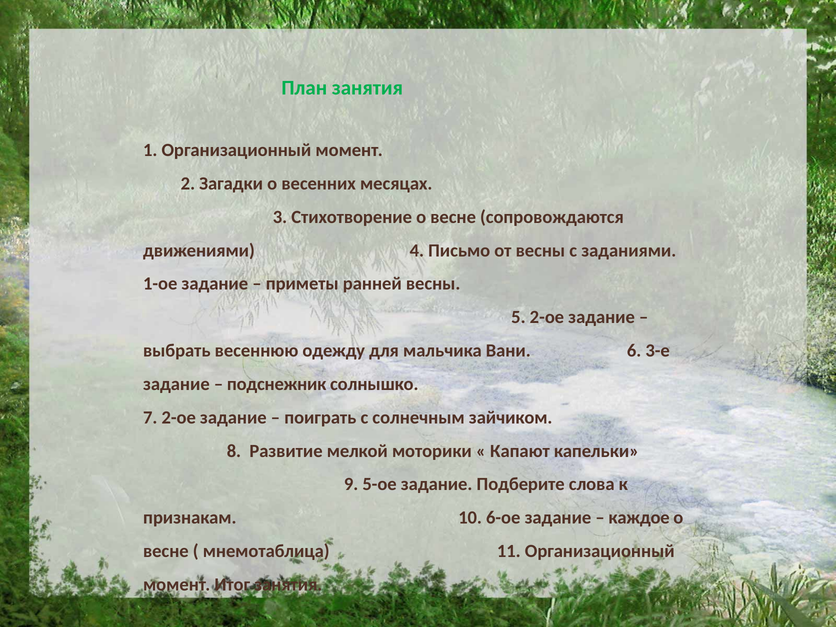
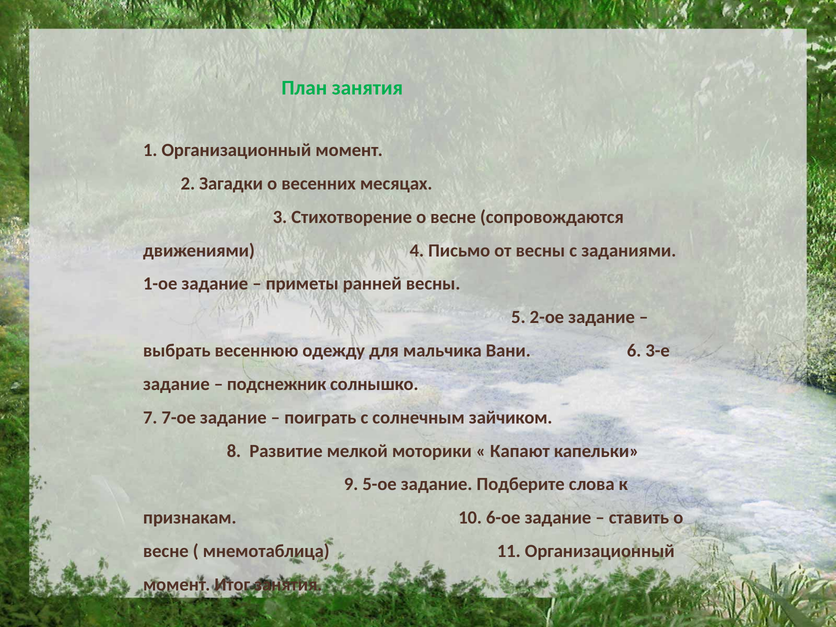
7 2-ое: 2-ое -> 7-ое (179, 417)
каждое: каждое -> ставить (639, 518)
